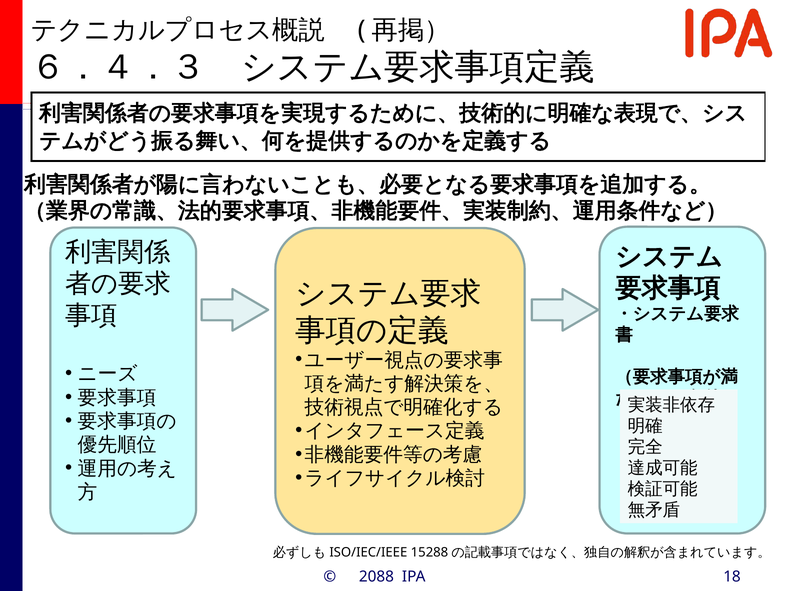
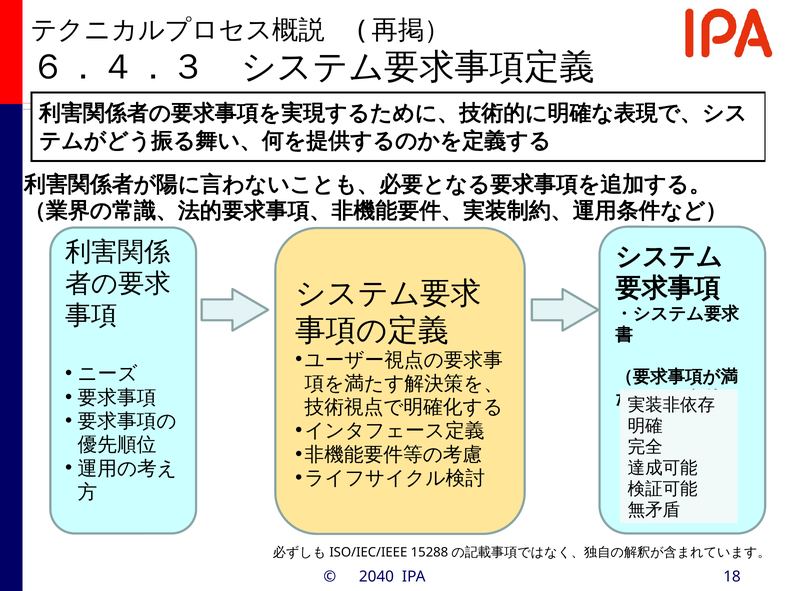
2088: 2088 -> 2040 (376, 577)
